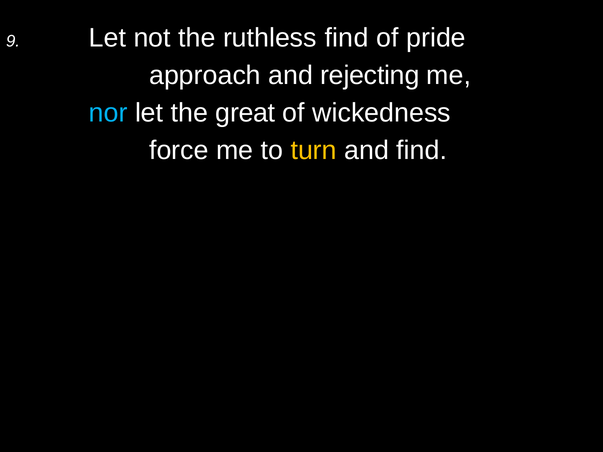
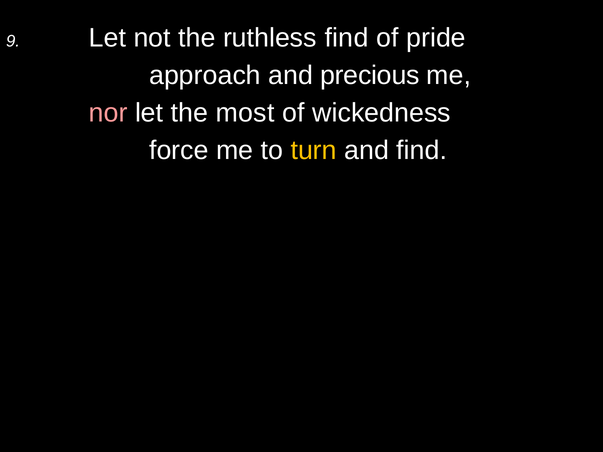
rejecting: rejecting -> precious (370, 76)
nor colour: light blue -> pink (108, 113)
great: great -> most (245, 113)
